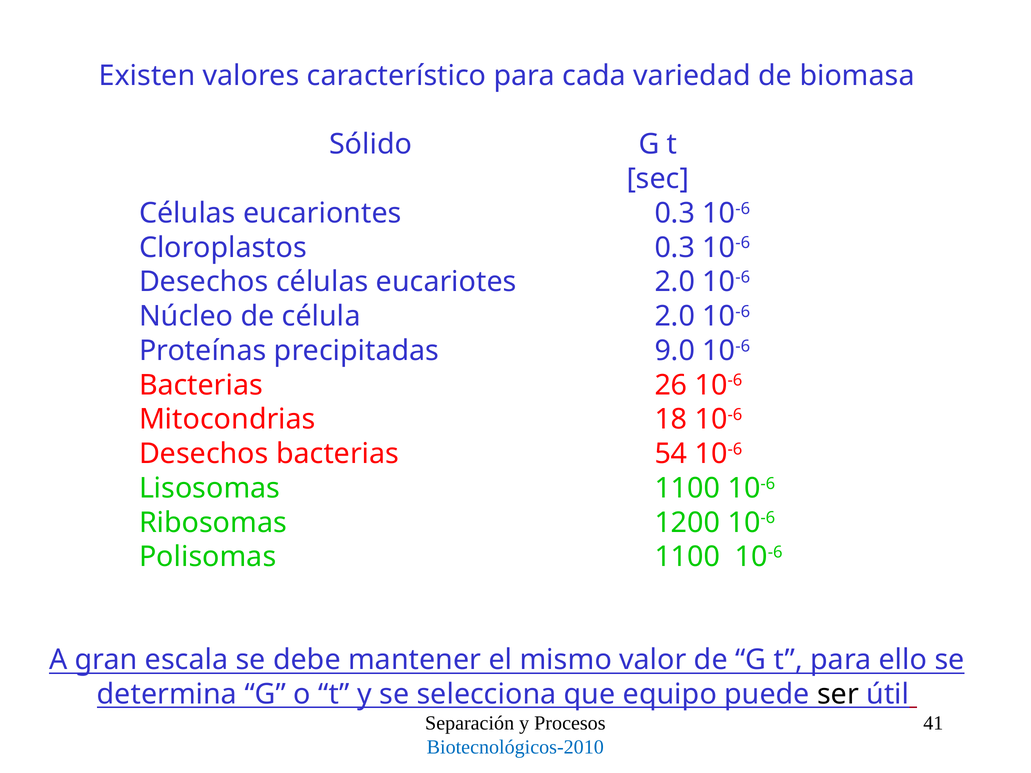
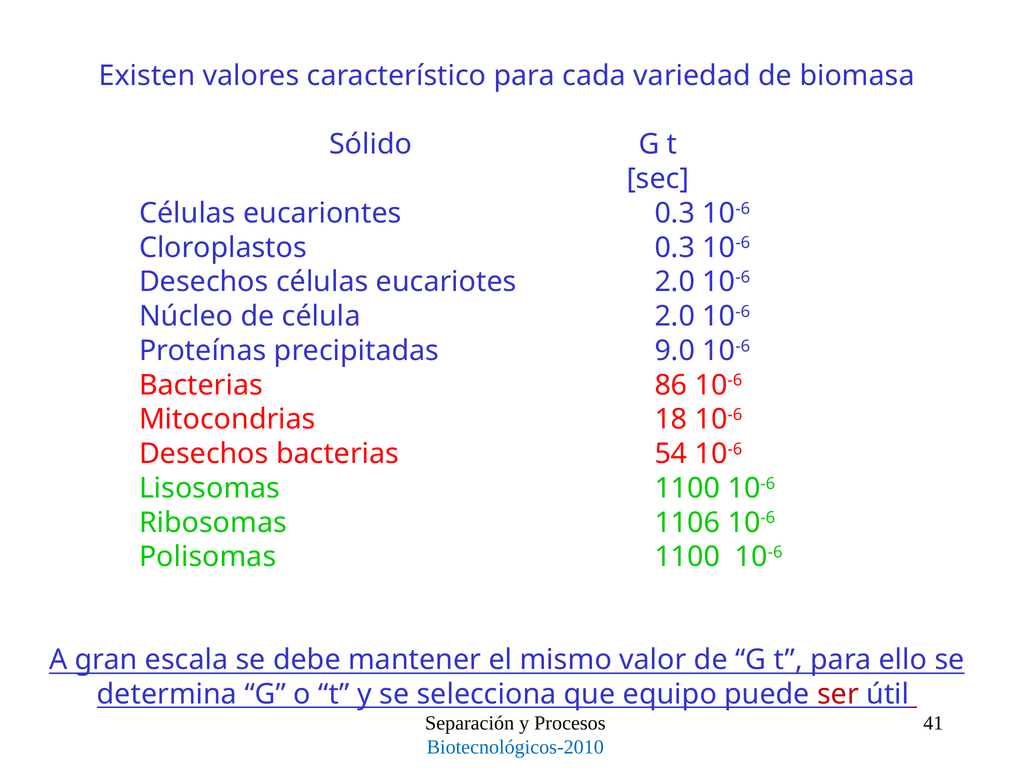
26: 26 -> 86 (671, 385)
1200: 1200 -> 1106 (687, 523)
ser colour: black -> red (838, 695)
